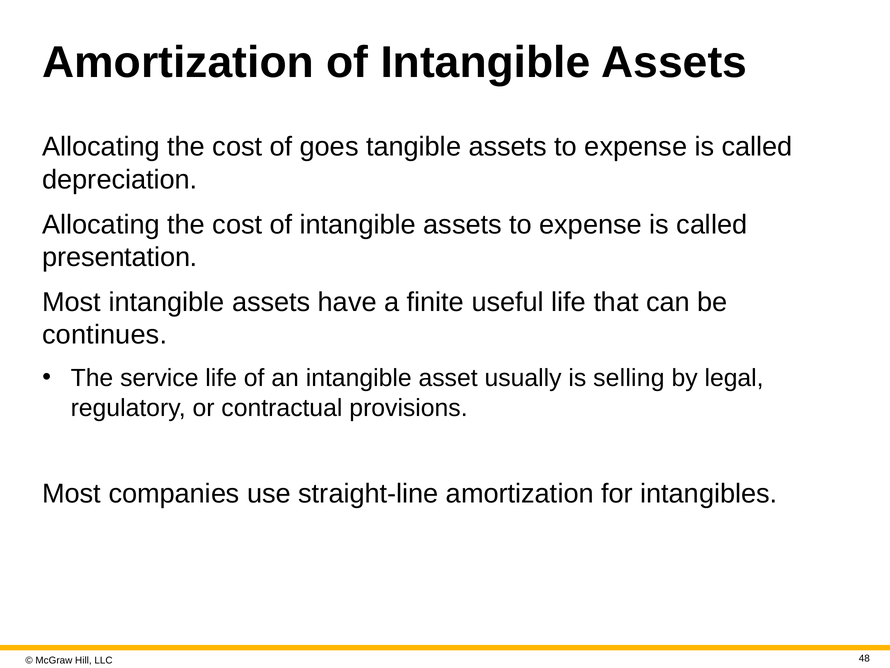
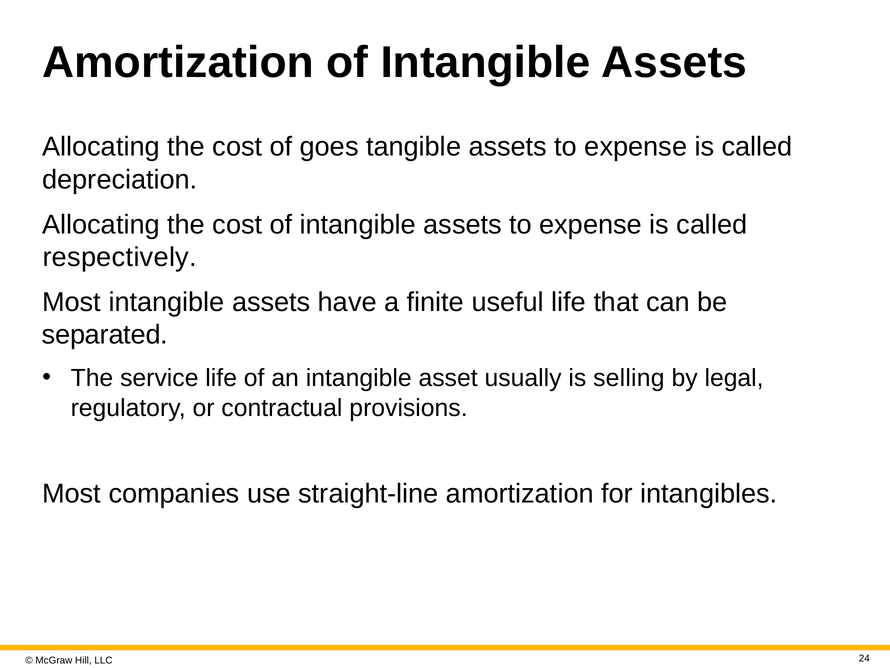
presentation: presentation -> respectively (120, 257)
continues: continues -> separated (105, 335)
48: 48 -> 24 (864, 658)
